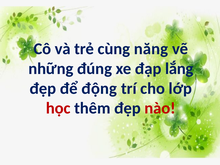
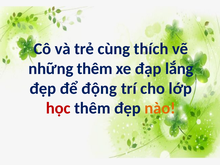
năng: năng -> thích (151, 49)
những đúng: đúng -> thêm (95, 69)
nào colour: red -> orange (160, 108)
